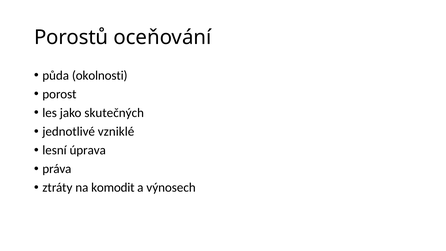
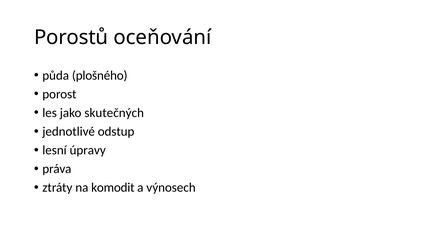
okolnosti: okolnosti -> plošného (100, 75)
vzniklé: vzniklé -> odstup (116, 132)
úprava: úprava -> úpravy (88, 150)
